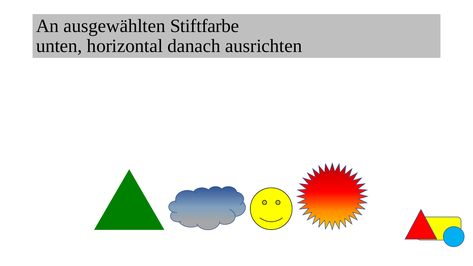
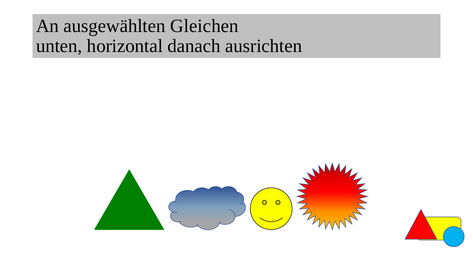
Stiftfarbe: Stiftfarbe -> Gleichen (204, 26)
